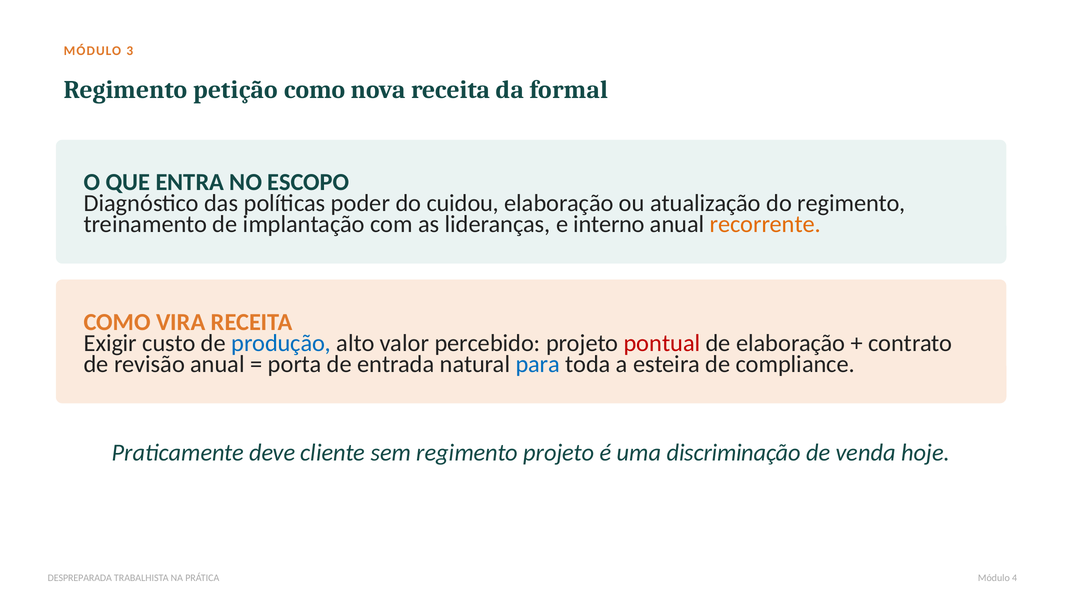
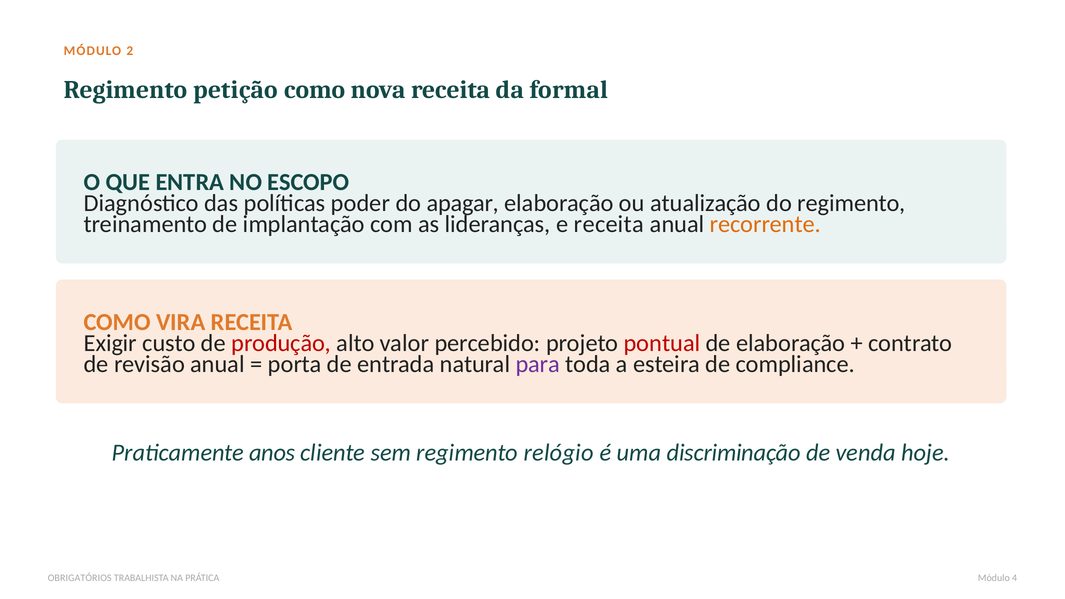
3: 3 -> 2 (130, 51)
cuidou: cuidou -> apagar (463, 203)
e interno: interno -> receita (609, 224)
produção colour: blue -> red (281, 343)
para colour: blue -> purple (538, 364)
deve: deve -> anos (272, 453)
regimento projeto: projeto -> relógio (559, 453)
DESPREPARADA: DESPREPARADA -> OBRIGATÓRIOS (80, 578)
